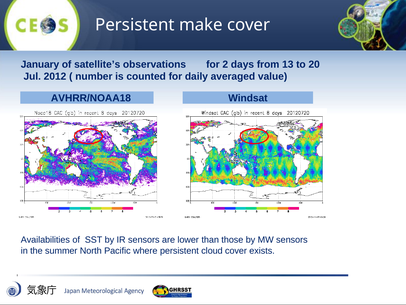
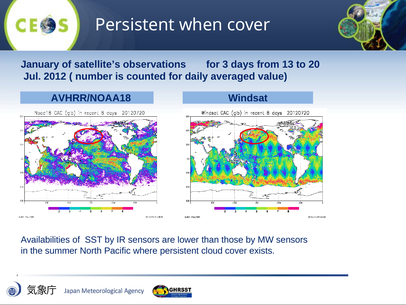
make: make -> when (201, 25)
2: 2 -> 3 (225, 64)
